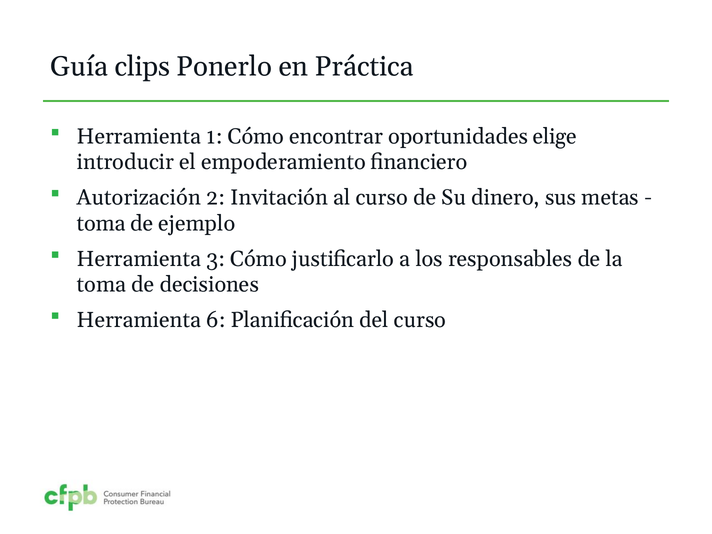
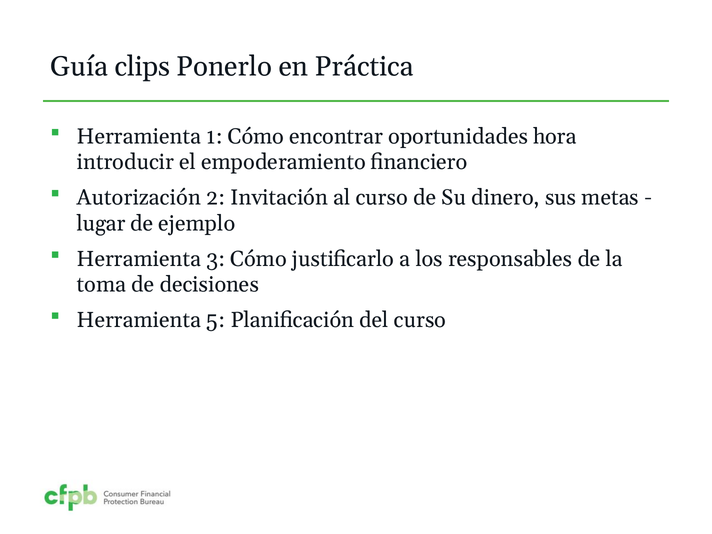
elige: elige -> hora (555, 136)
toma: toma -> lugar (101, 223)
6: 6 -> 5 (216, 320)
